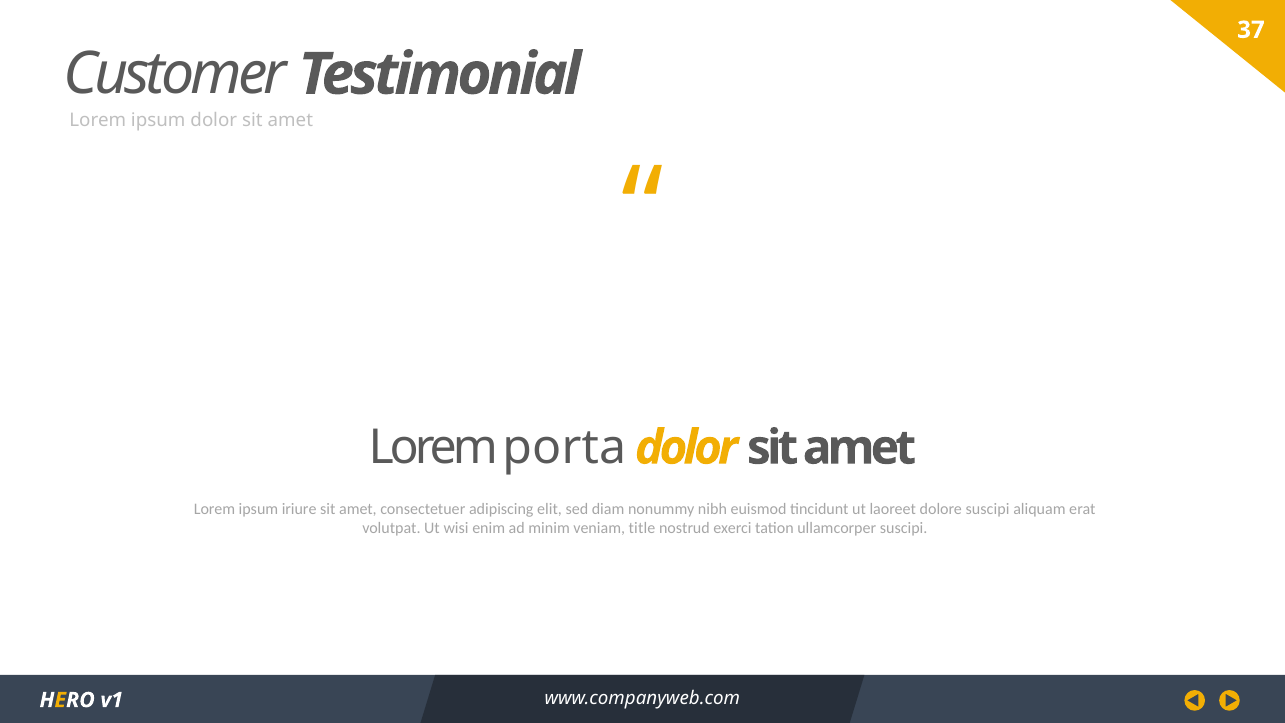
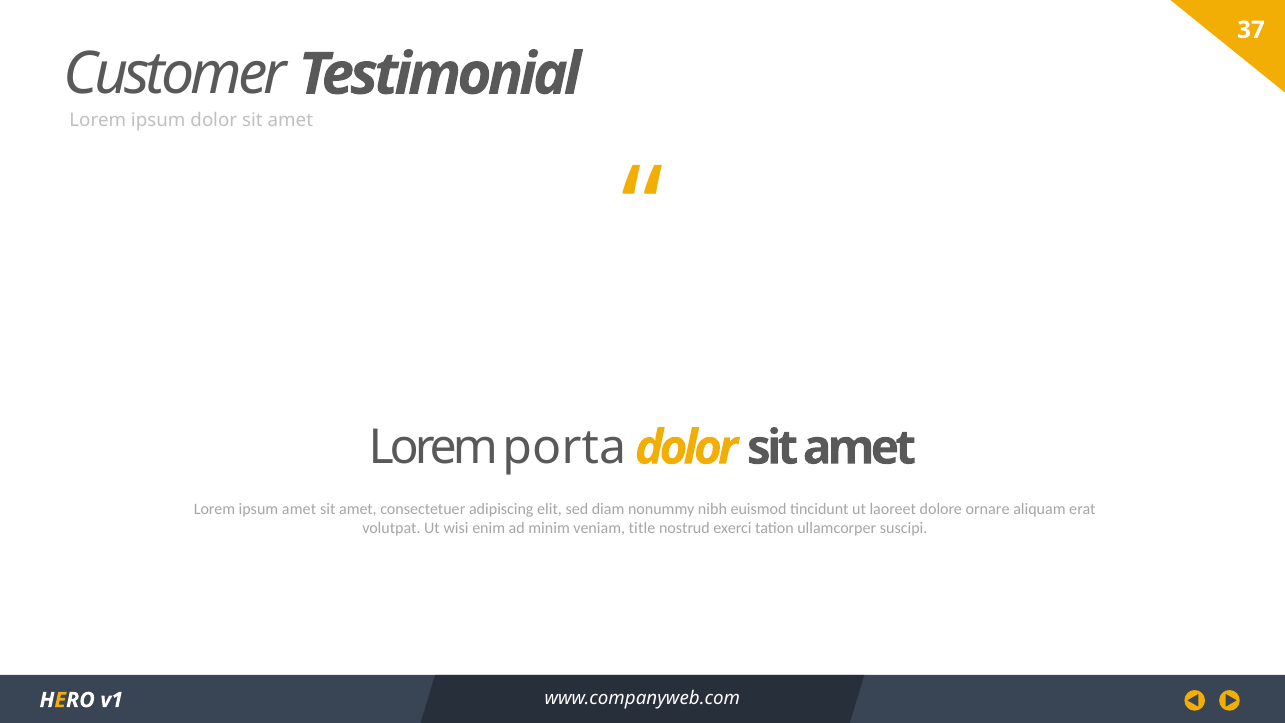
ipsum iriure: iriure -> amet (299, 509)
dolore suscipi: suscipi -> ornare (988, 509)
